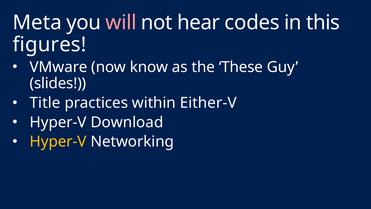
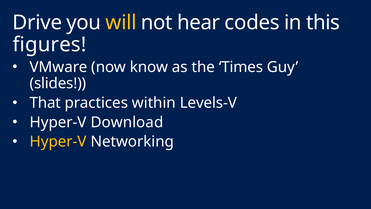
Meta: Meta -> Drive (37, 23)
will colour: pink -> yellow (121, 23)
These: These -> Times (241, 67)
Title: Title -> That (45, 103)
Either-V: Either-V -> Levels-V (208, 103)
